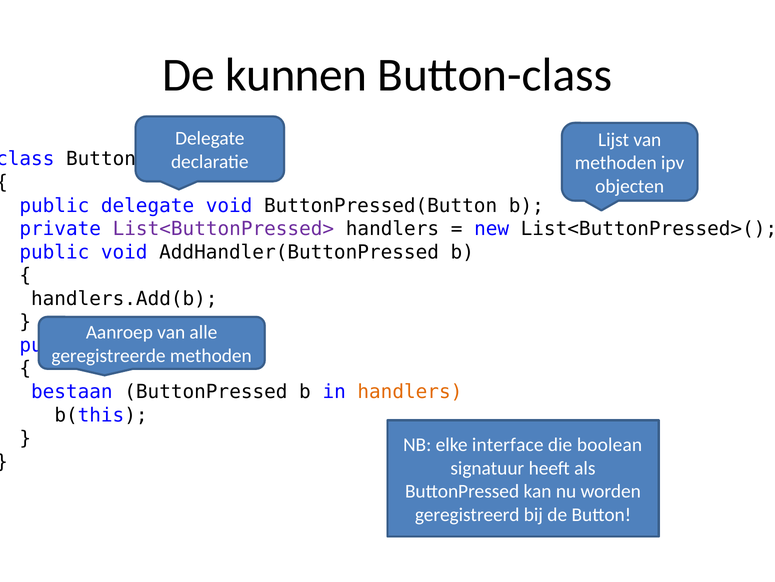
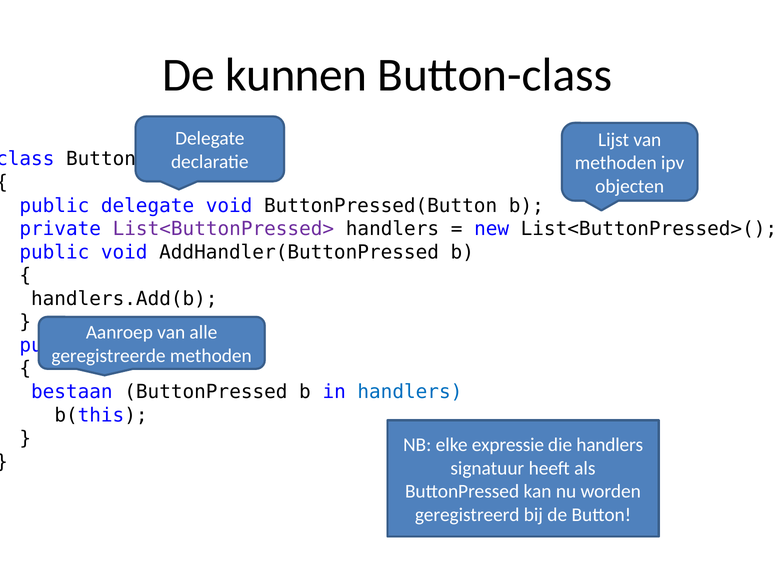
handlers colour: orange -> blue (410, 391)
interface: interface -> expressie (508, 444)
die boolean: boolean -> handlers (610, 444)
